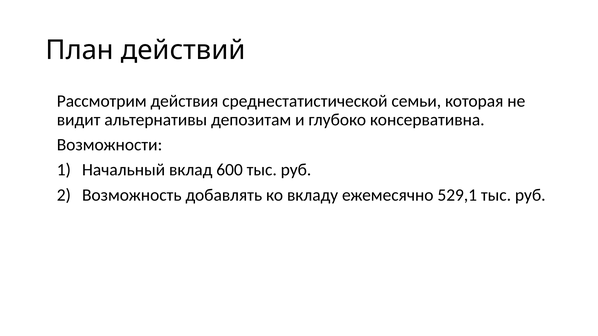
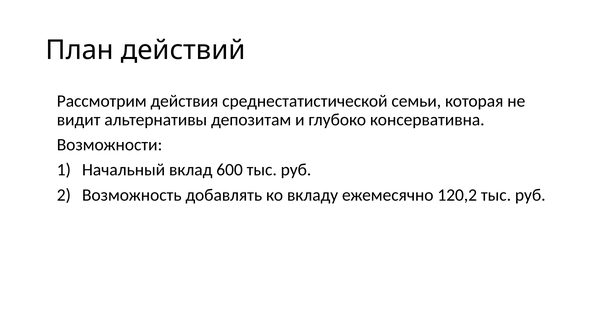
529,1: 529,1 -> 120,2 (457, 195)
